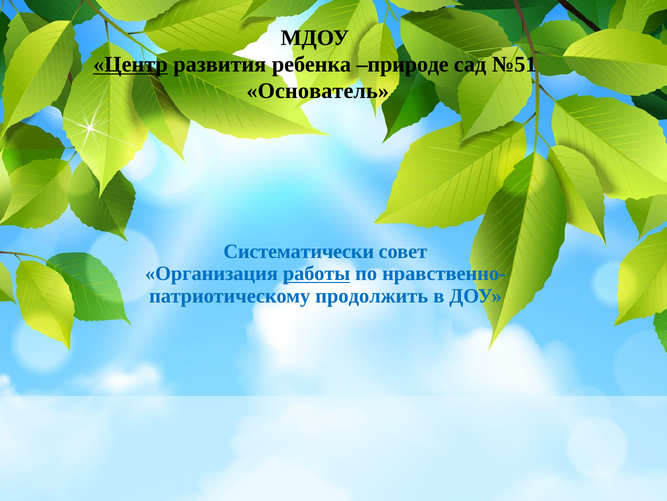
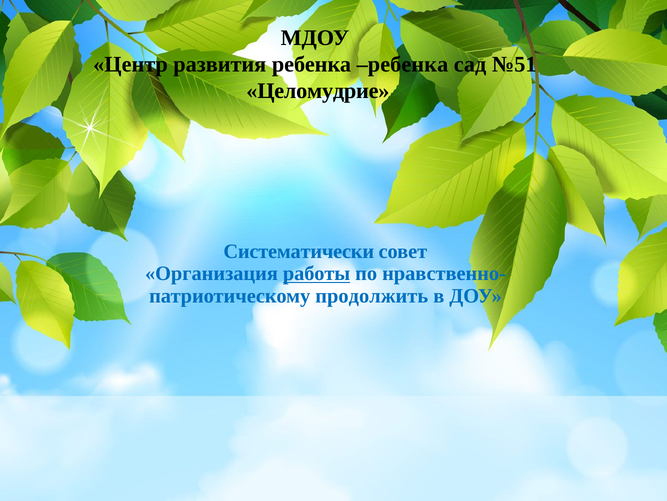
Центр underline: present -> none (130, 64)
ребенка природе: природе -> ребенка (402, 64)
Основатель: Основатель -> Целомудрие (318, 91)
